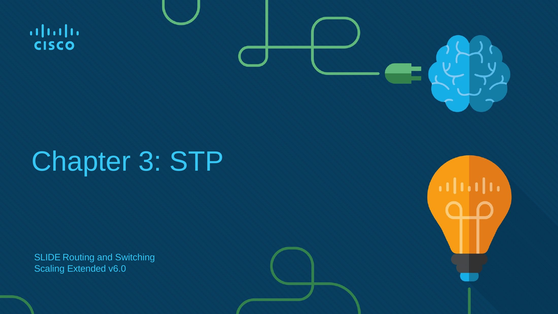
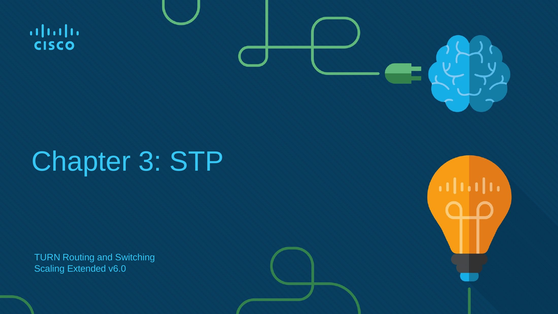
SLIDE: SLIDE -> TURN (47, 257)
